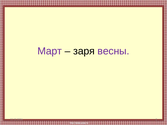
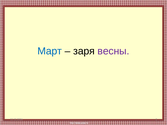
Март colour: purple -> blue (50, 51)
